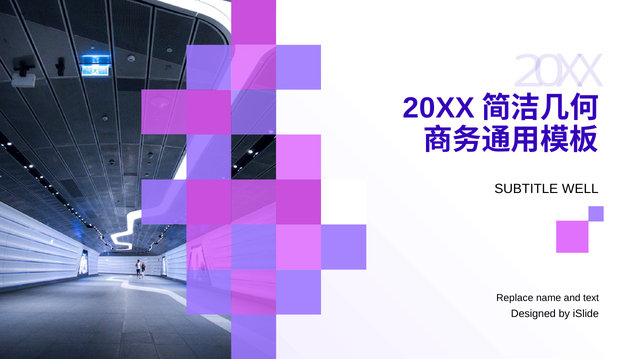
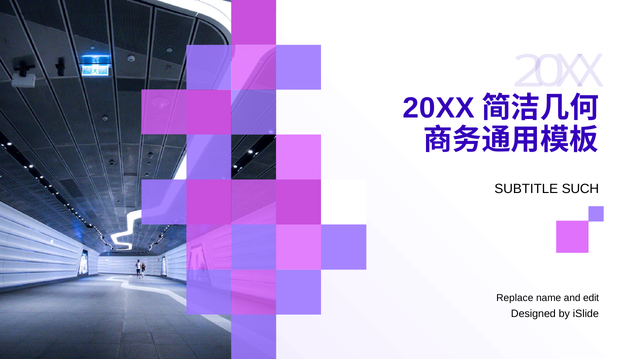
WELL: WELL -> SUCH (580, 189)
text: text -> edit (591, 298)
